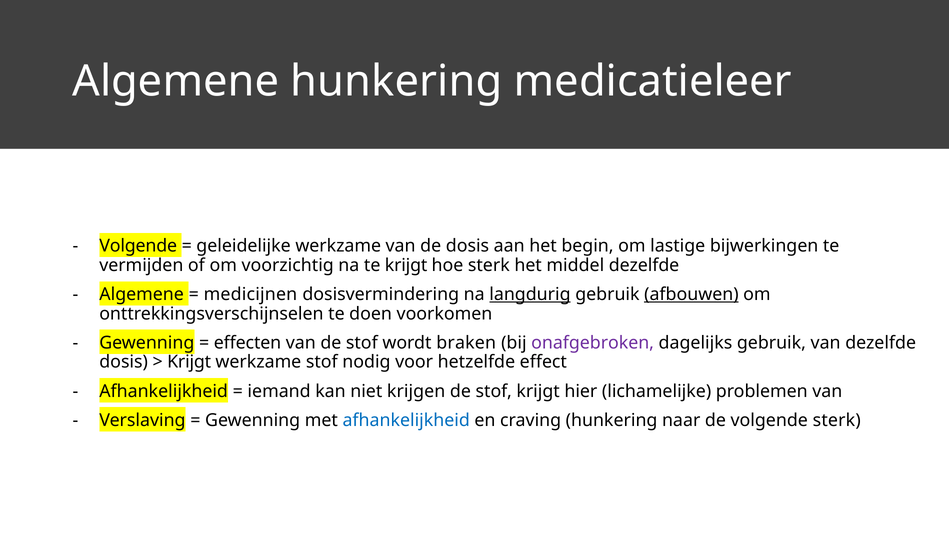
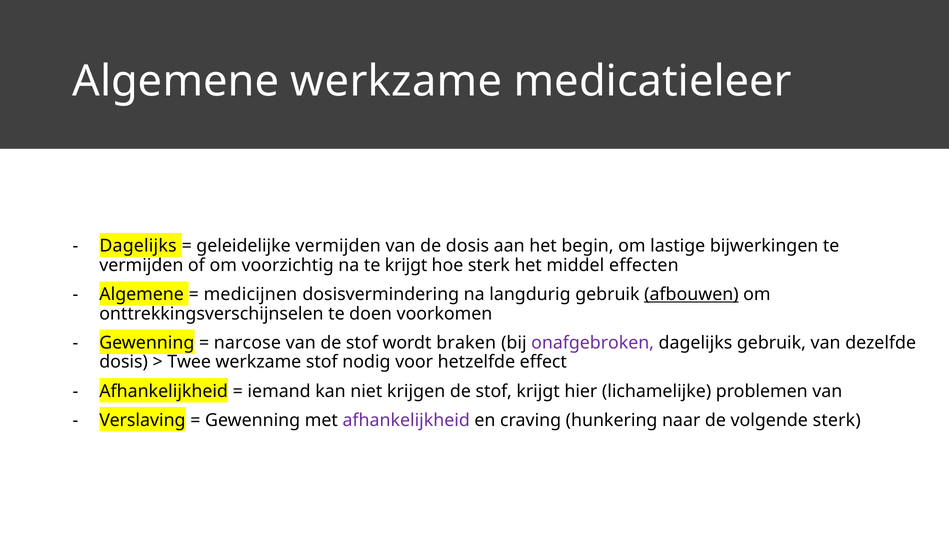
Algemene hunkering: hunkering -> werkzame (396, 81)
Volgende: Volgende -> Dagelijks (138, 246)
geleidelijke werkzame: werkzame -> vermijden (338, 246)
middel dezelfde: dezelfde -> effecten (644, 265)
langdurig underline: present -> none (530, 294)
effecten: effecten -> narcose (247, 343)
Krijgt: Krijgt -> Twee (189, 362)
afhankelijkheid colour: blue -> purple (406, 420)
